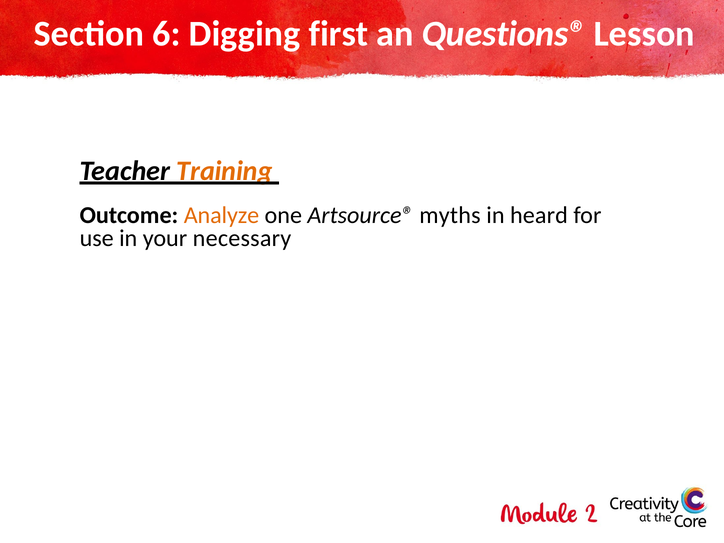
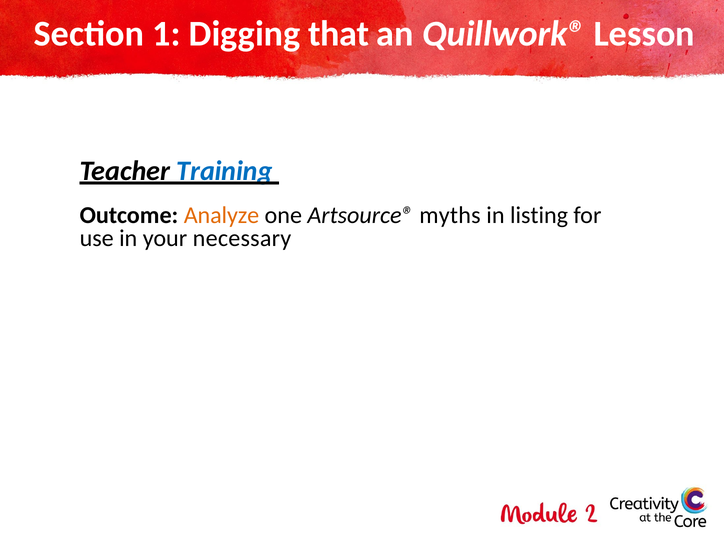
6: 6 -> 1 (167, 34)
first: first -> that (339, 34)
Questions®: Questions® -> Quillwork® (504, 34)
Training colour: orange -> blue (224, 171)
heard: heard -> listing (539, 215)
